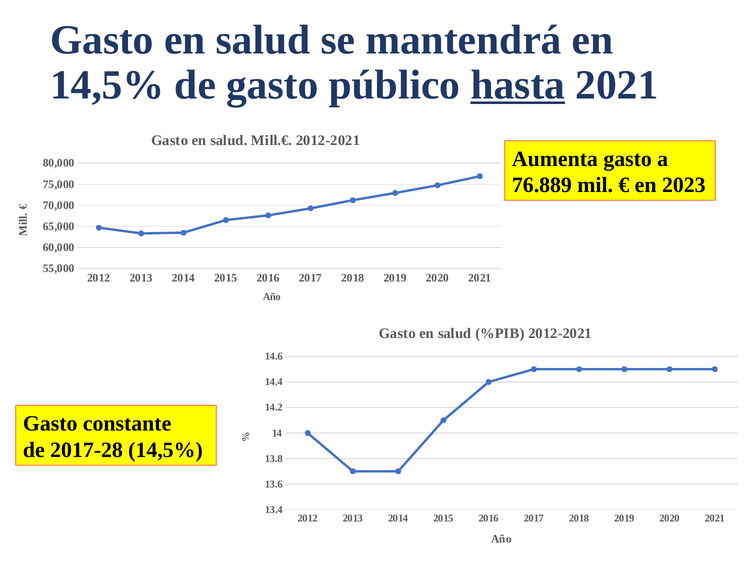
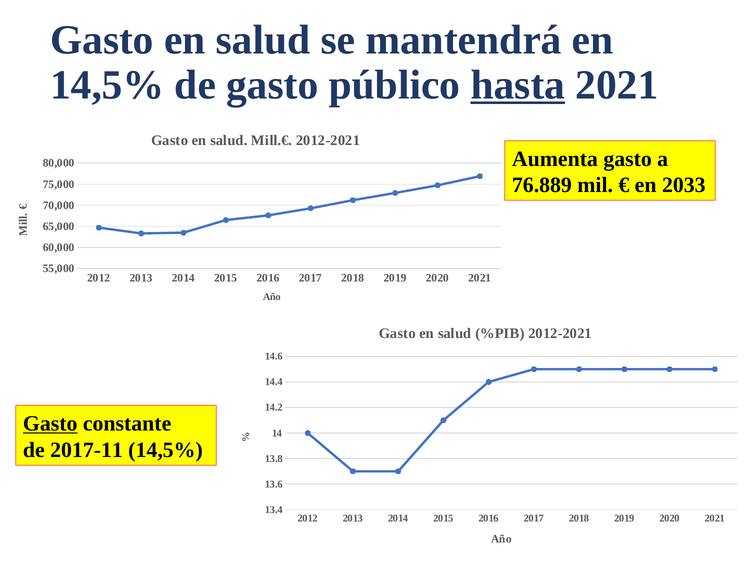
2023: 2023 -> 2033 (684, 185)
Gasto underline: none -> present (50, 424)
2017-28: 2017-28 -> 2017-11 (87, 450)
